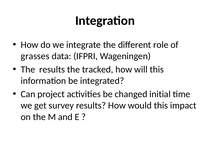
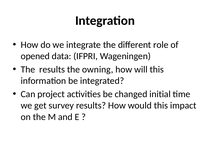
grasses: grasses -> opened (35, 56)
tracked: tracked -> owning (98, 69)
